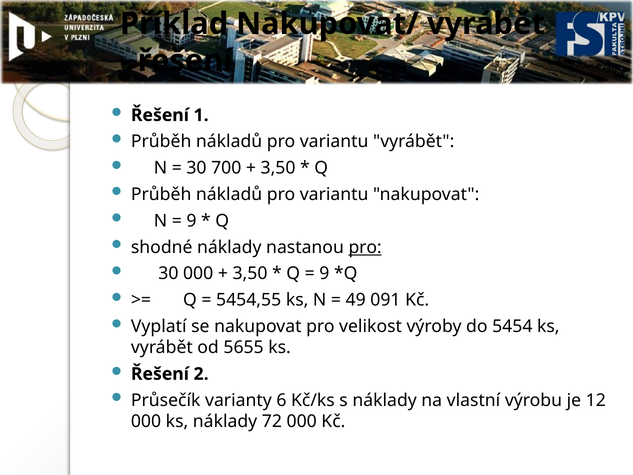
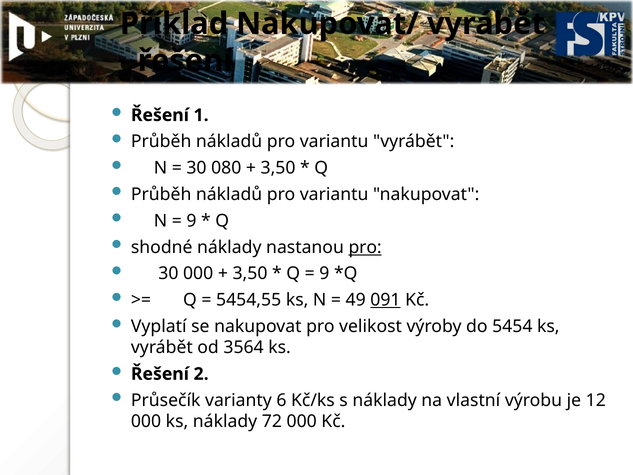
700: 700 -> 080 (226, 168)
091 underline: none -> present (385, 300)
5655: 5655 -> 3564 (244, 347)
